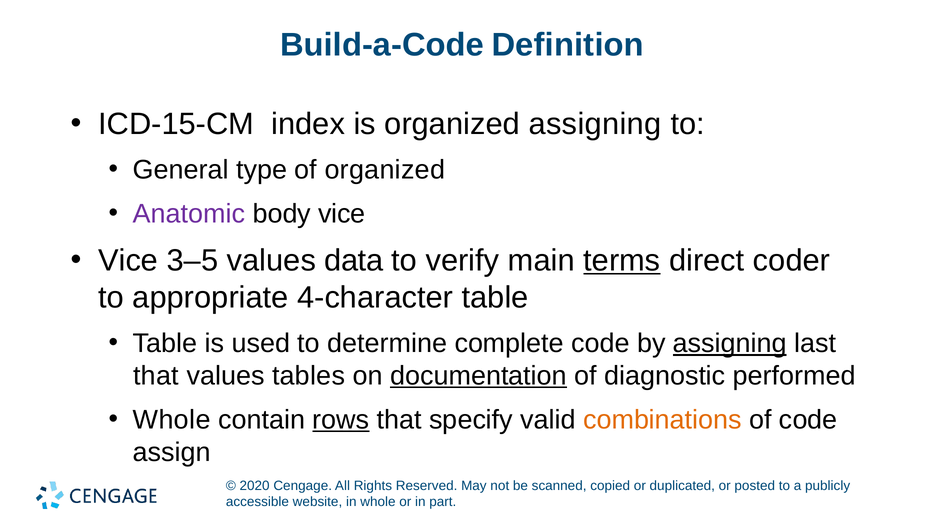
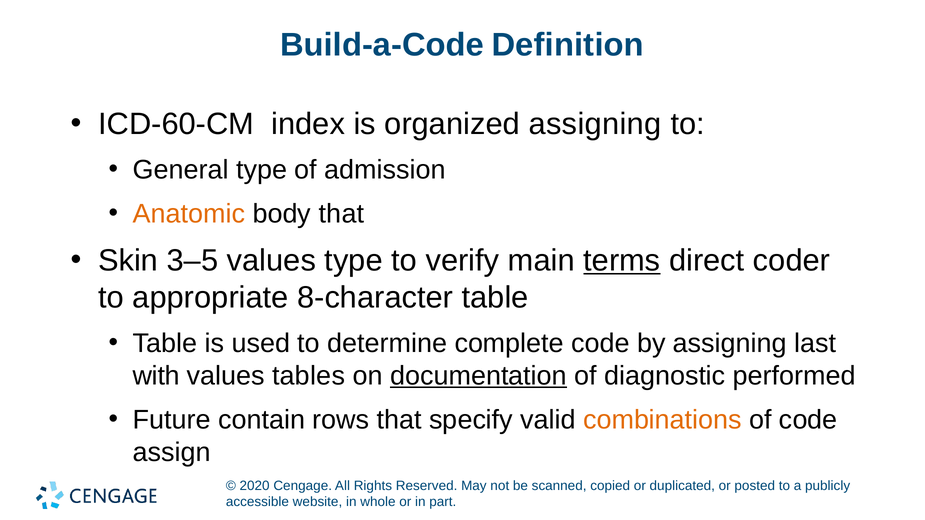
ICD-15-CM: ICD-15-CM -> ICD-60-CM (176, 124)
of organized: organized -> admission (385, 170)
Anatomic colour: purple -> orange (189, 214)
body vice: vice -> that (341, 214)
Vice: Vice -> Skin (128, 261)
values data: data -> type (354, 261)
4-character: 4-character -> 8-character (375, 298)
assigning underline: present -> none (730, 344)
that: that -> with (156, 376)
Whole: Whole -> Future (172, 420)
rows underline: present -> none (341, 420)
